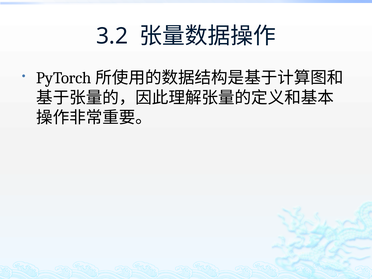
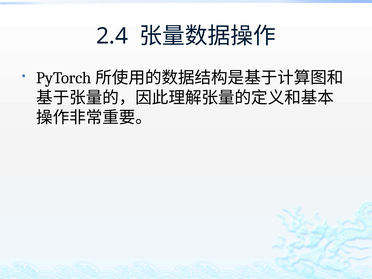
3.2: 3.2 -> 2.4 (112, 36)
